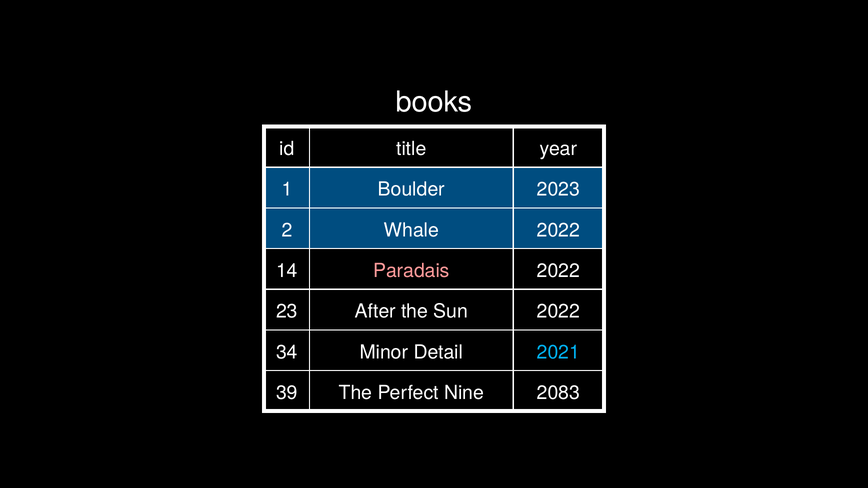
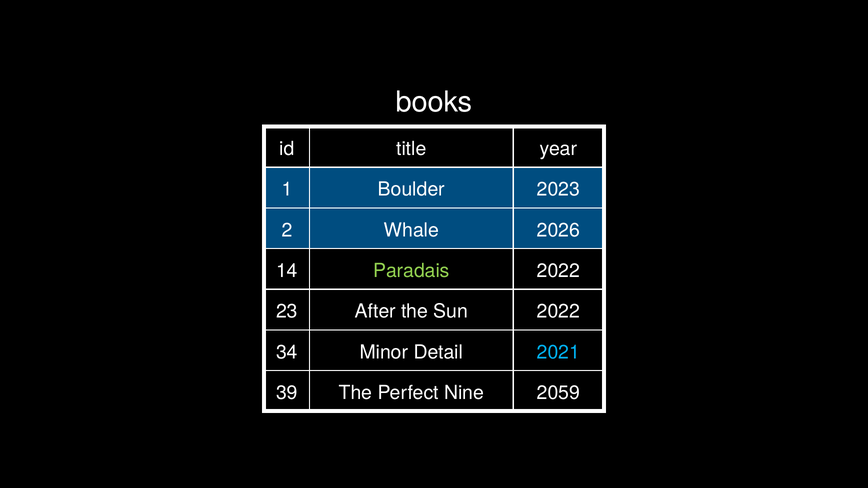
Whale 2022: 2022 -> 2026 (559, 230)
Paradais colour: pink -> light green (411, 271)
2083: 2083 -> 2059 (559, 393)
